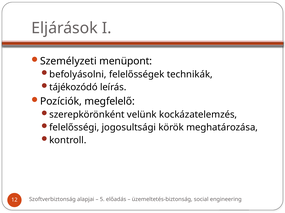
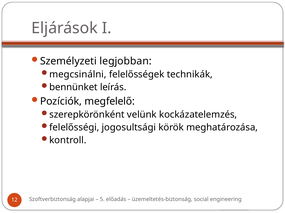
menüpont: menüpont -> legjobban (126, 61)
befolyásolni: befolyásolni -> megcsinálni (78, 75)
tájékozódó: tájékozódó -> bennünket (73, 87)
